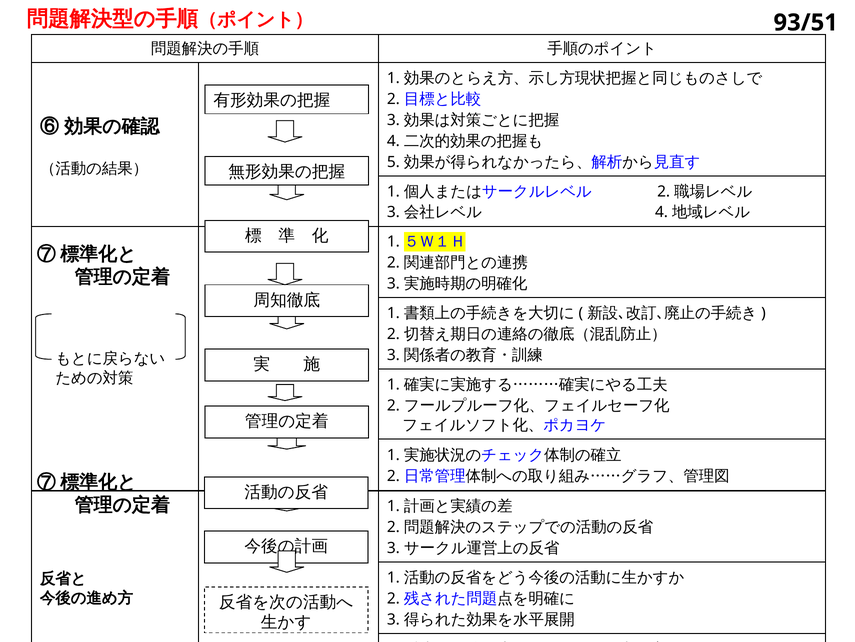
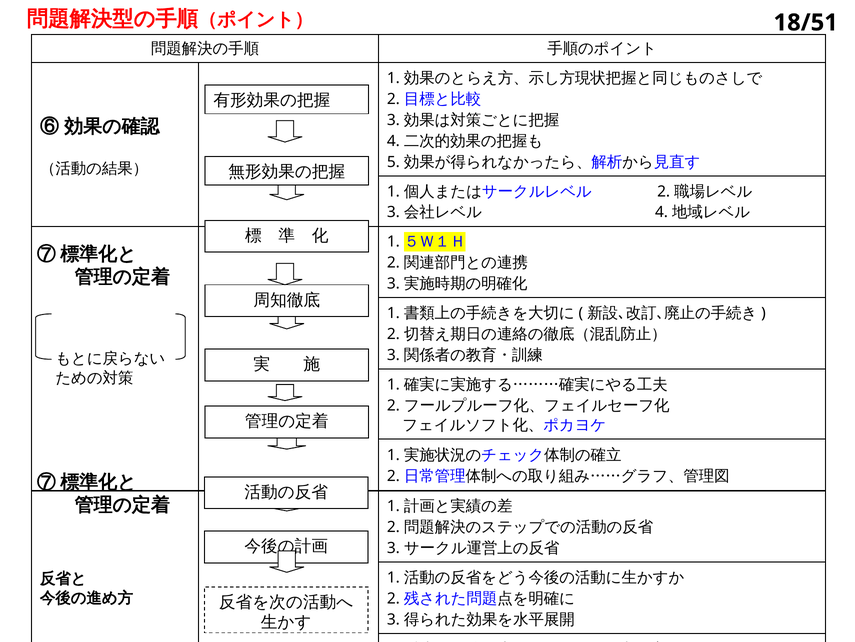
93/51: 93/51 -> 18/51 (806, 23)
